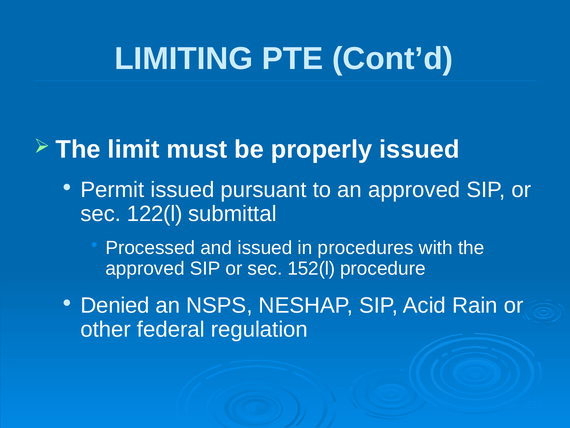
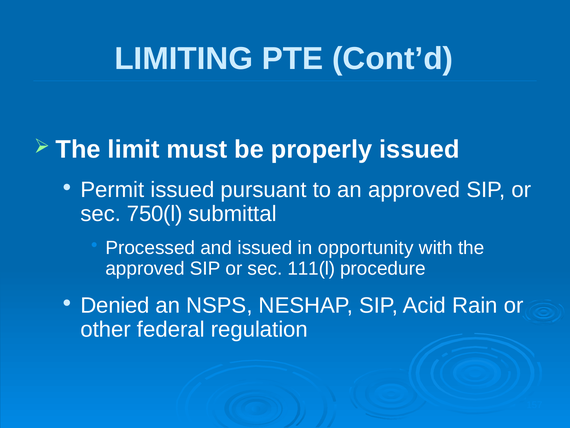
122(l: 122(l -> 750(l (155, 214)
procedures: procedures -> opportunity (366, 248)
152(l: 152(l -> 111(l (311, 268)
